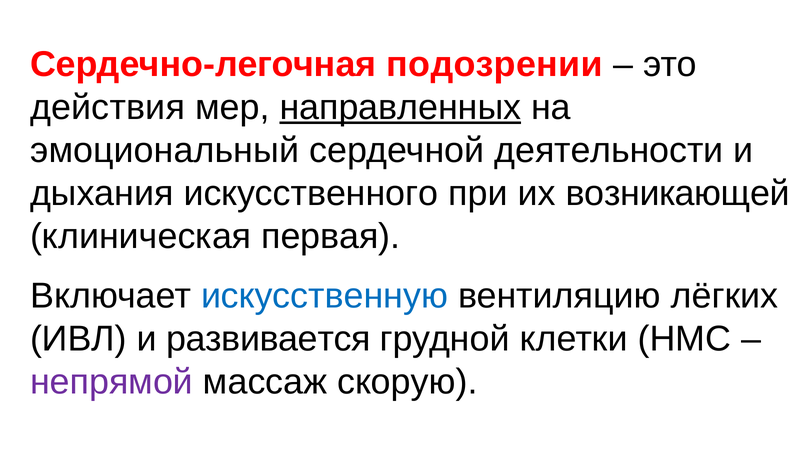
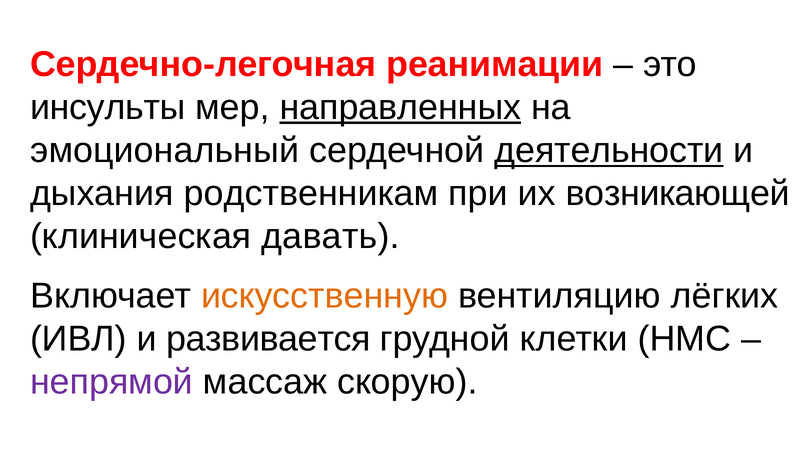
подозрении: подозрении -> реанимации (495, 64)
действия: действия -> инсульты (108, 107)
деятельности underline: none -> present (609, 150)
искусственного: искусственного -> родственникам (311, 193)
первая: первая -> давать (331, 236)
искусственную colour: blue -> orange (325, 296)
